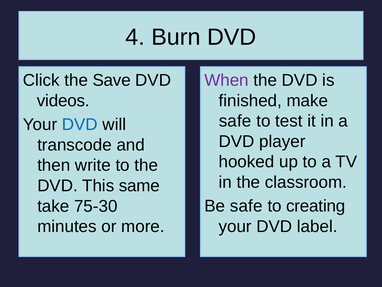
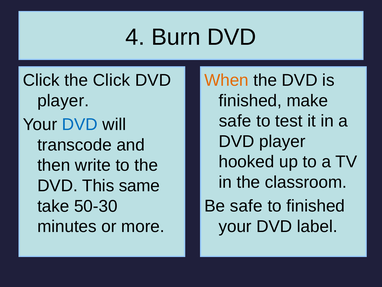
When colour: purple -> orange (226, 80)
the Save: Save -> Click (112, 80)
videos: videos -> player (63, 101)
to creating: creating -> finished (316, 206)
75-30: 75-30 -> 50-30 (96, 206)
